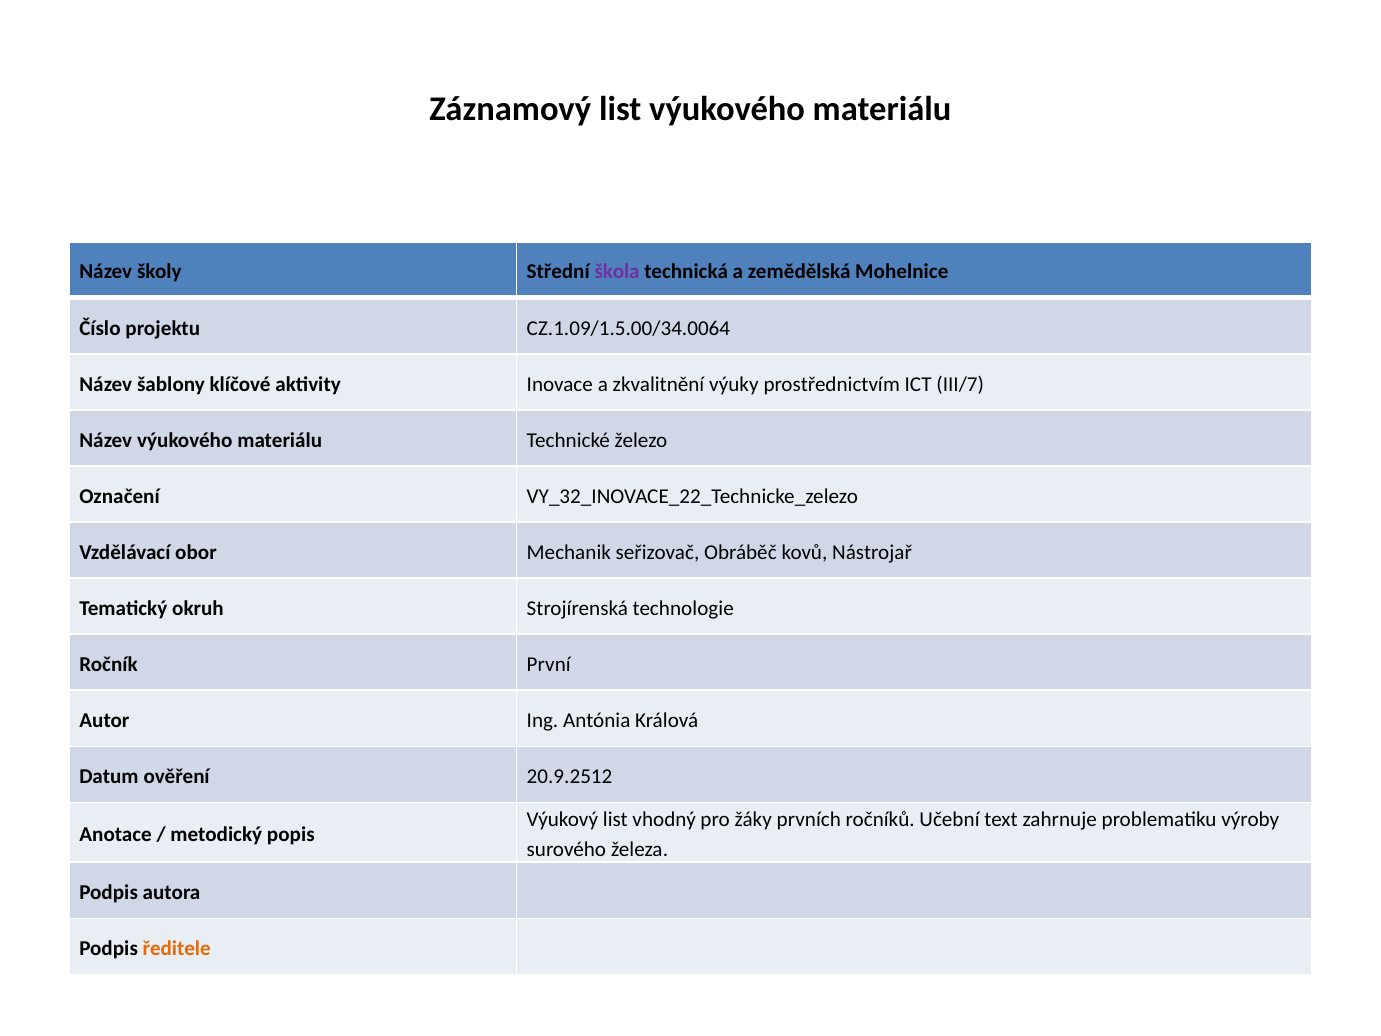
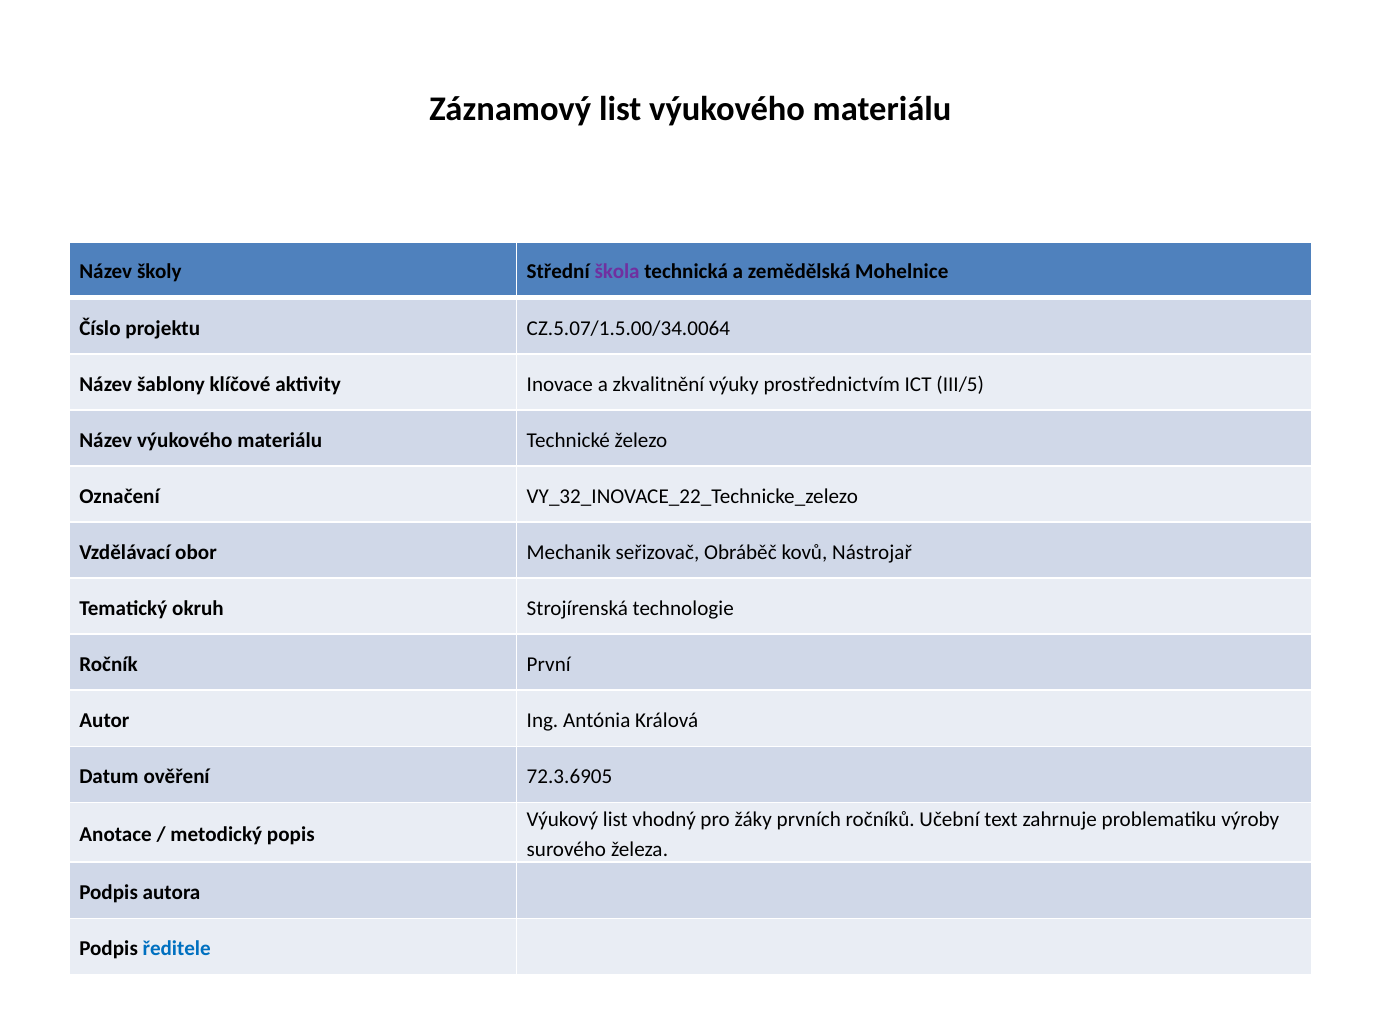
CZ.1.09/1.5.00/34.0064: CZ.1.09/1.5.00/34.0064 -> CZ.5.07/1.5.00/34.0064 (628, 328)
III/7: III/7 -> III/5 (960, 384)
20.9.2512: 20.9.2512 -> 72.3.6905 (570, 776)
ředitele colour: orange -> blue (177, 948)
